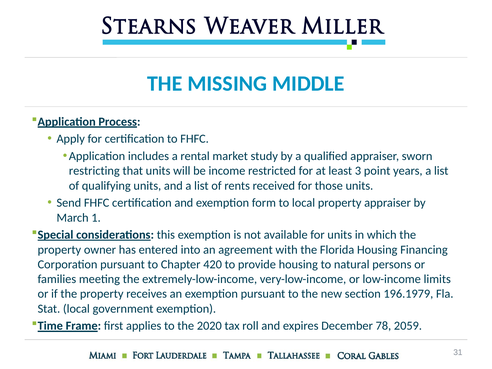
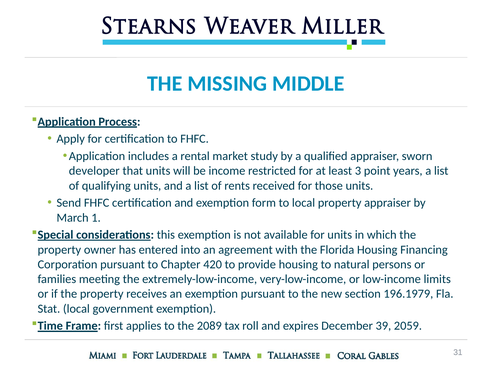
restricting: restricting -> developer (94, 171)
2020: 2020 -> 2089 (209, 326)
78: 78 -> 39 (383, 326)
